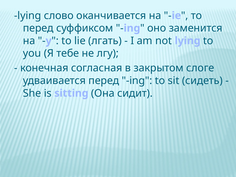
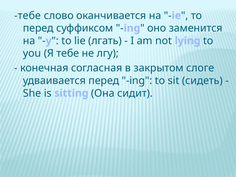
lying: lying -> тебе (28, 16)
